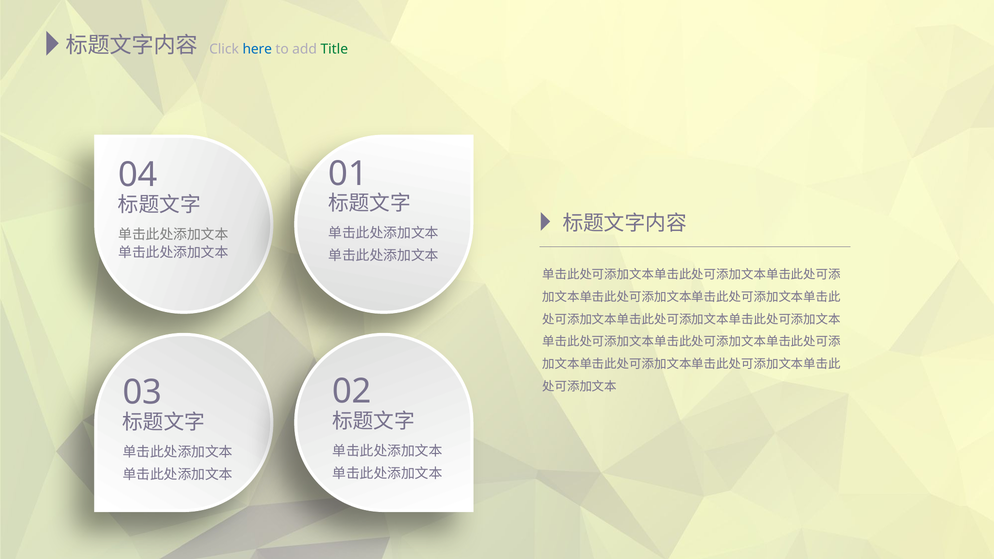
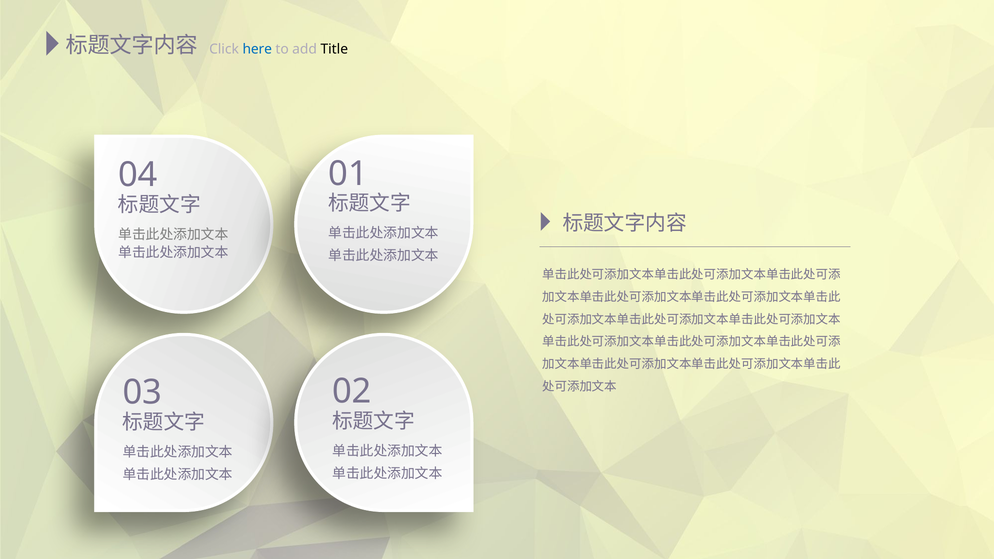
Title colour: green -> black (334, 49)
